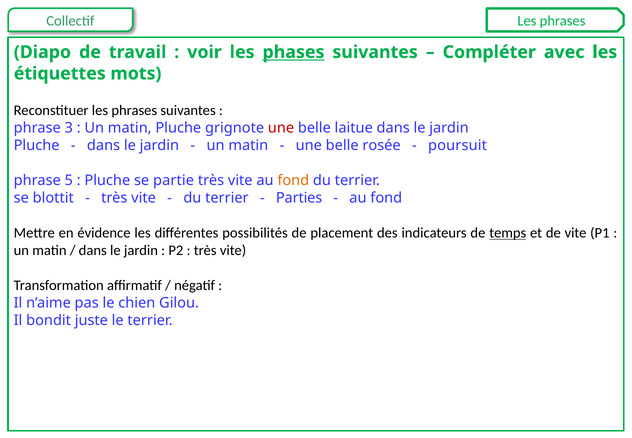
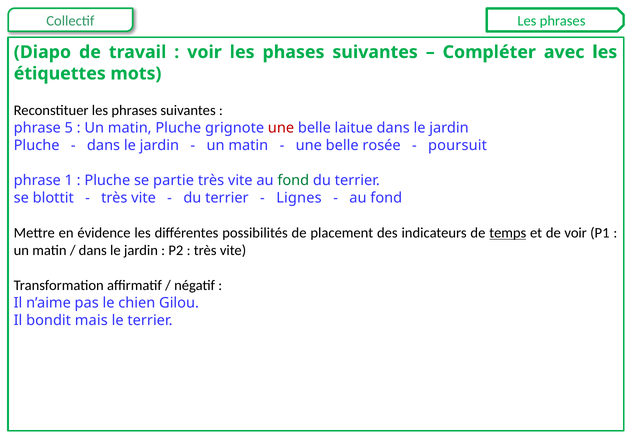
phases underline: present -> none (293, 52)
3: 3 -> 5 (69, 128)
5: 5 -> 1 (69, 180)
fond colour: orange -> green (293, 180)
Parties: Parties -> Lignes (299, 198)
de vite: vite -> voir (576, 233)
juste: juste -> mais (91, 320)
